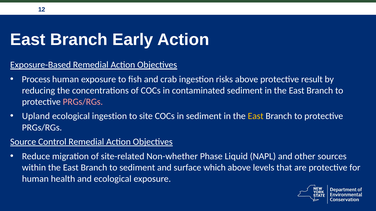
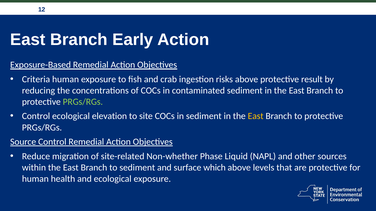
Process: Process -> Criteria (36, 79)
PRGs/RGs colour: pink -> light green (83, 102)
Upland: Upland -> Control (36, 116)
ecological ingestion: ingestion -> elevation (109, 116)
